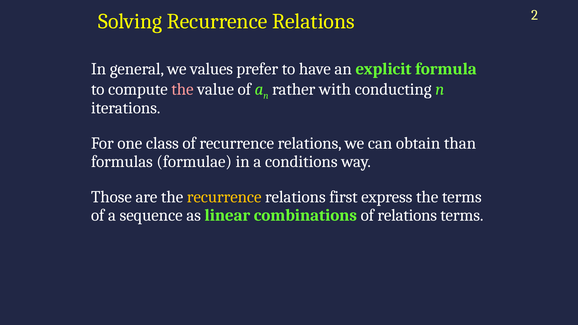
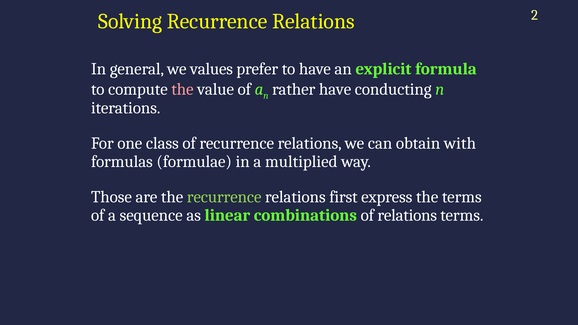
rather with: with -> have (335, 89)
than: than -> with (460, 143)
conditions: conditions -> multiplied (301, 162)
recurrence colour: yellow -> light green (224, 197)
